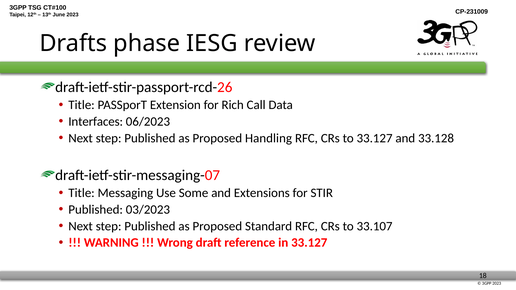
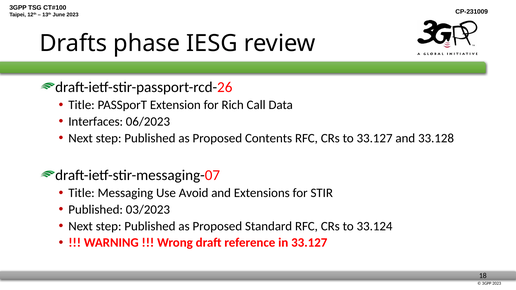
Handling: Handling -> Contents (269, 138)
Some: Some -> Avoid (194, 193)
33.107: 33.107 -> 33.124 (375, 226)
